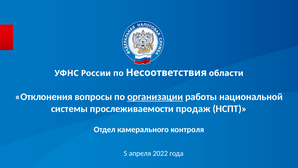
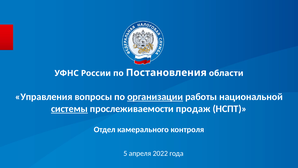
Несоответствия: Несоответствия -> Постановления (166, 72)
Отклонения: Отклонения -> Управления (44, 97)
системы underline: none -> present (69, 109)
